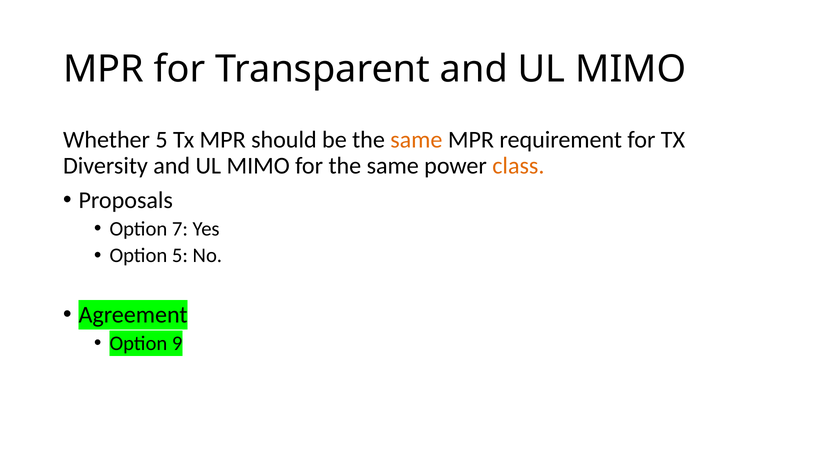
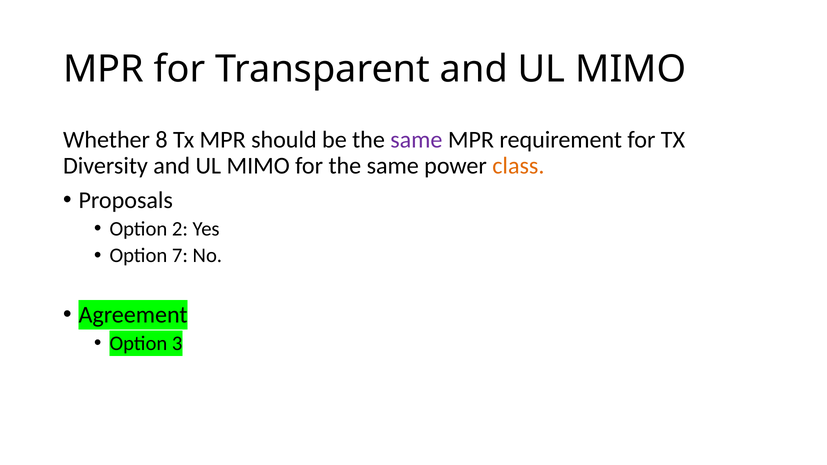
Whether 5: 5 -> 8 (162, 140)
same colour: orange -> purple (416, 140)
7: 7 -> 2 (180, 229)
Option 5: 5 -> 7 (180, 256)
9: 9 -> 3 (177, 344)
